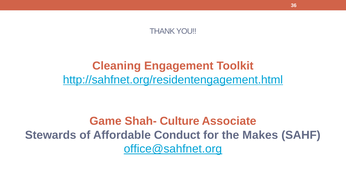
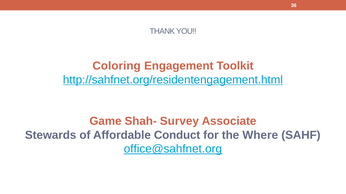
Cleaning: Cleaning -> Coloring (117, 66)
Culture: Culture -> Survey (179, 122)
Makes: Makes -> Where (260, 135)
